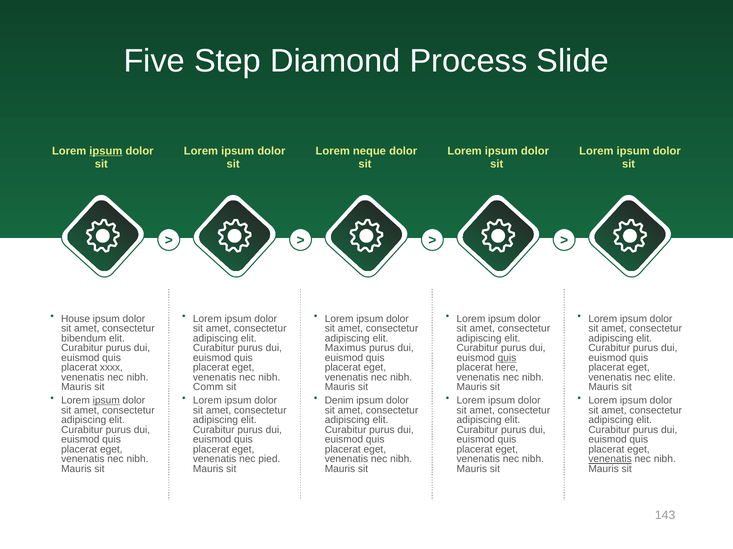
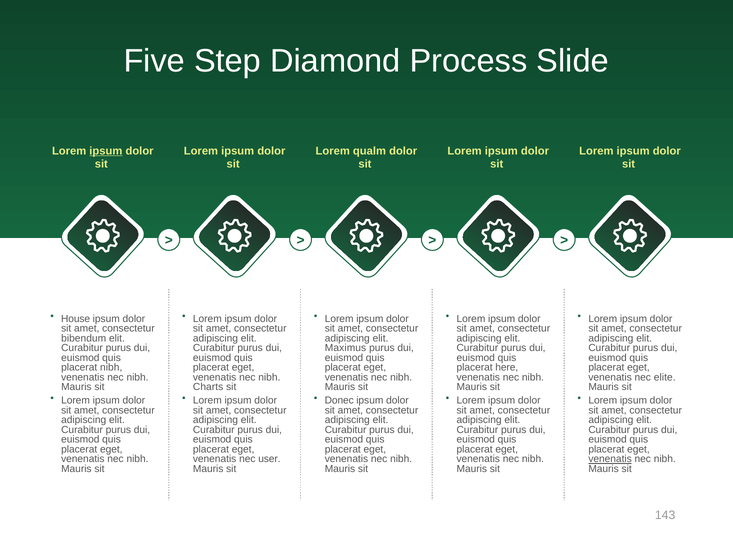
neque: neque -> qualm (369, 151)
quis underline: present -> none (507, 358)
placerat xxxx: xxxx -> nibh (111, 368)
Comm: Comm -> Charts (208, 388)
ipsum underline: present -> none (106, 401)
Denim: Denim -> Donec (339, 401)
pied: pied -> user (269, 460)
